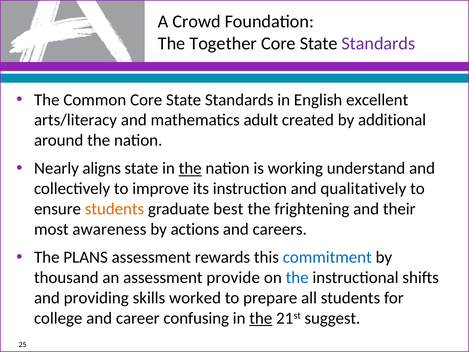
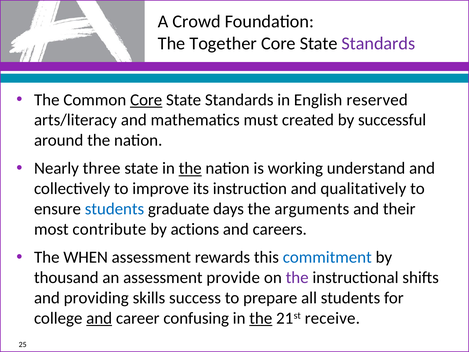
Core underline: none -> present (146, 100)
excellent: excellent -> reserved (377, 100)
adult: adult -> must (261, 120)
additional: additional -> successful (392, 120)
aligns: aligns -> three (102, 168)
students colour: orange -> blue (114, 209)
best: best -> days (229, 209)
frightening: frightening -> arguments (312, 209)
awareness: awareness -> contribute (109, 229)
PLANS: PLANS -> WHEN (86, 257)
the colour: blue -> purple (297, 277)
worked: worked -> success (195, 298)
and underline: none -> present (99, 318)
suggest: suggest -> receive (332, 318)
